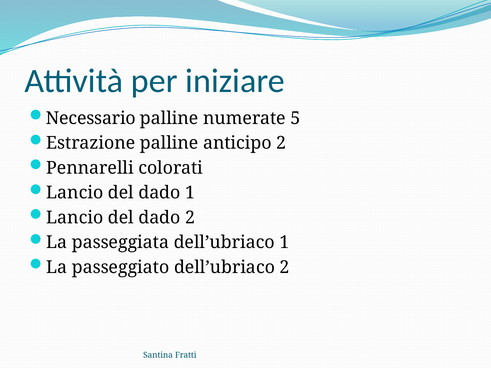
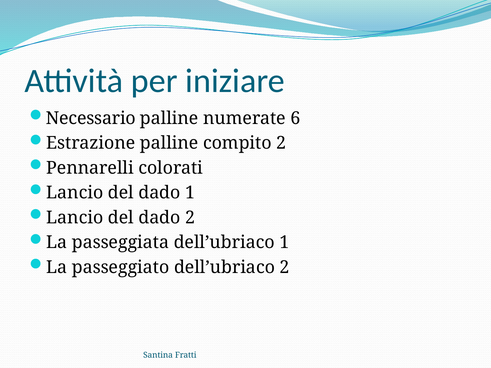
5: 5 -> 6 (295, 118)
anticipo: anticipo -> compito (237, 143)
